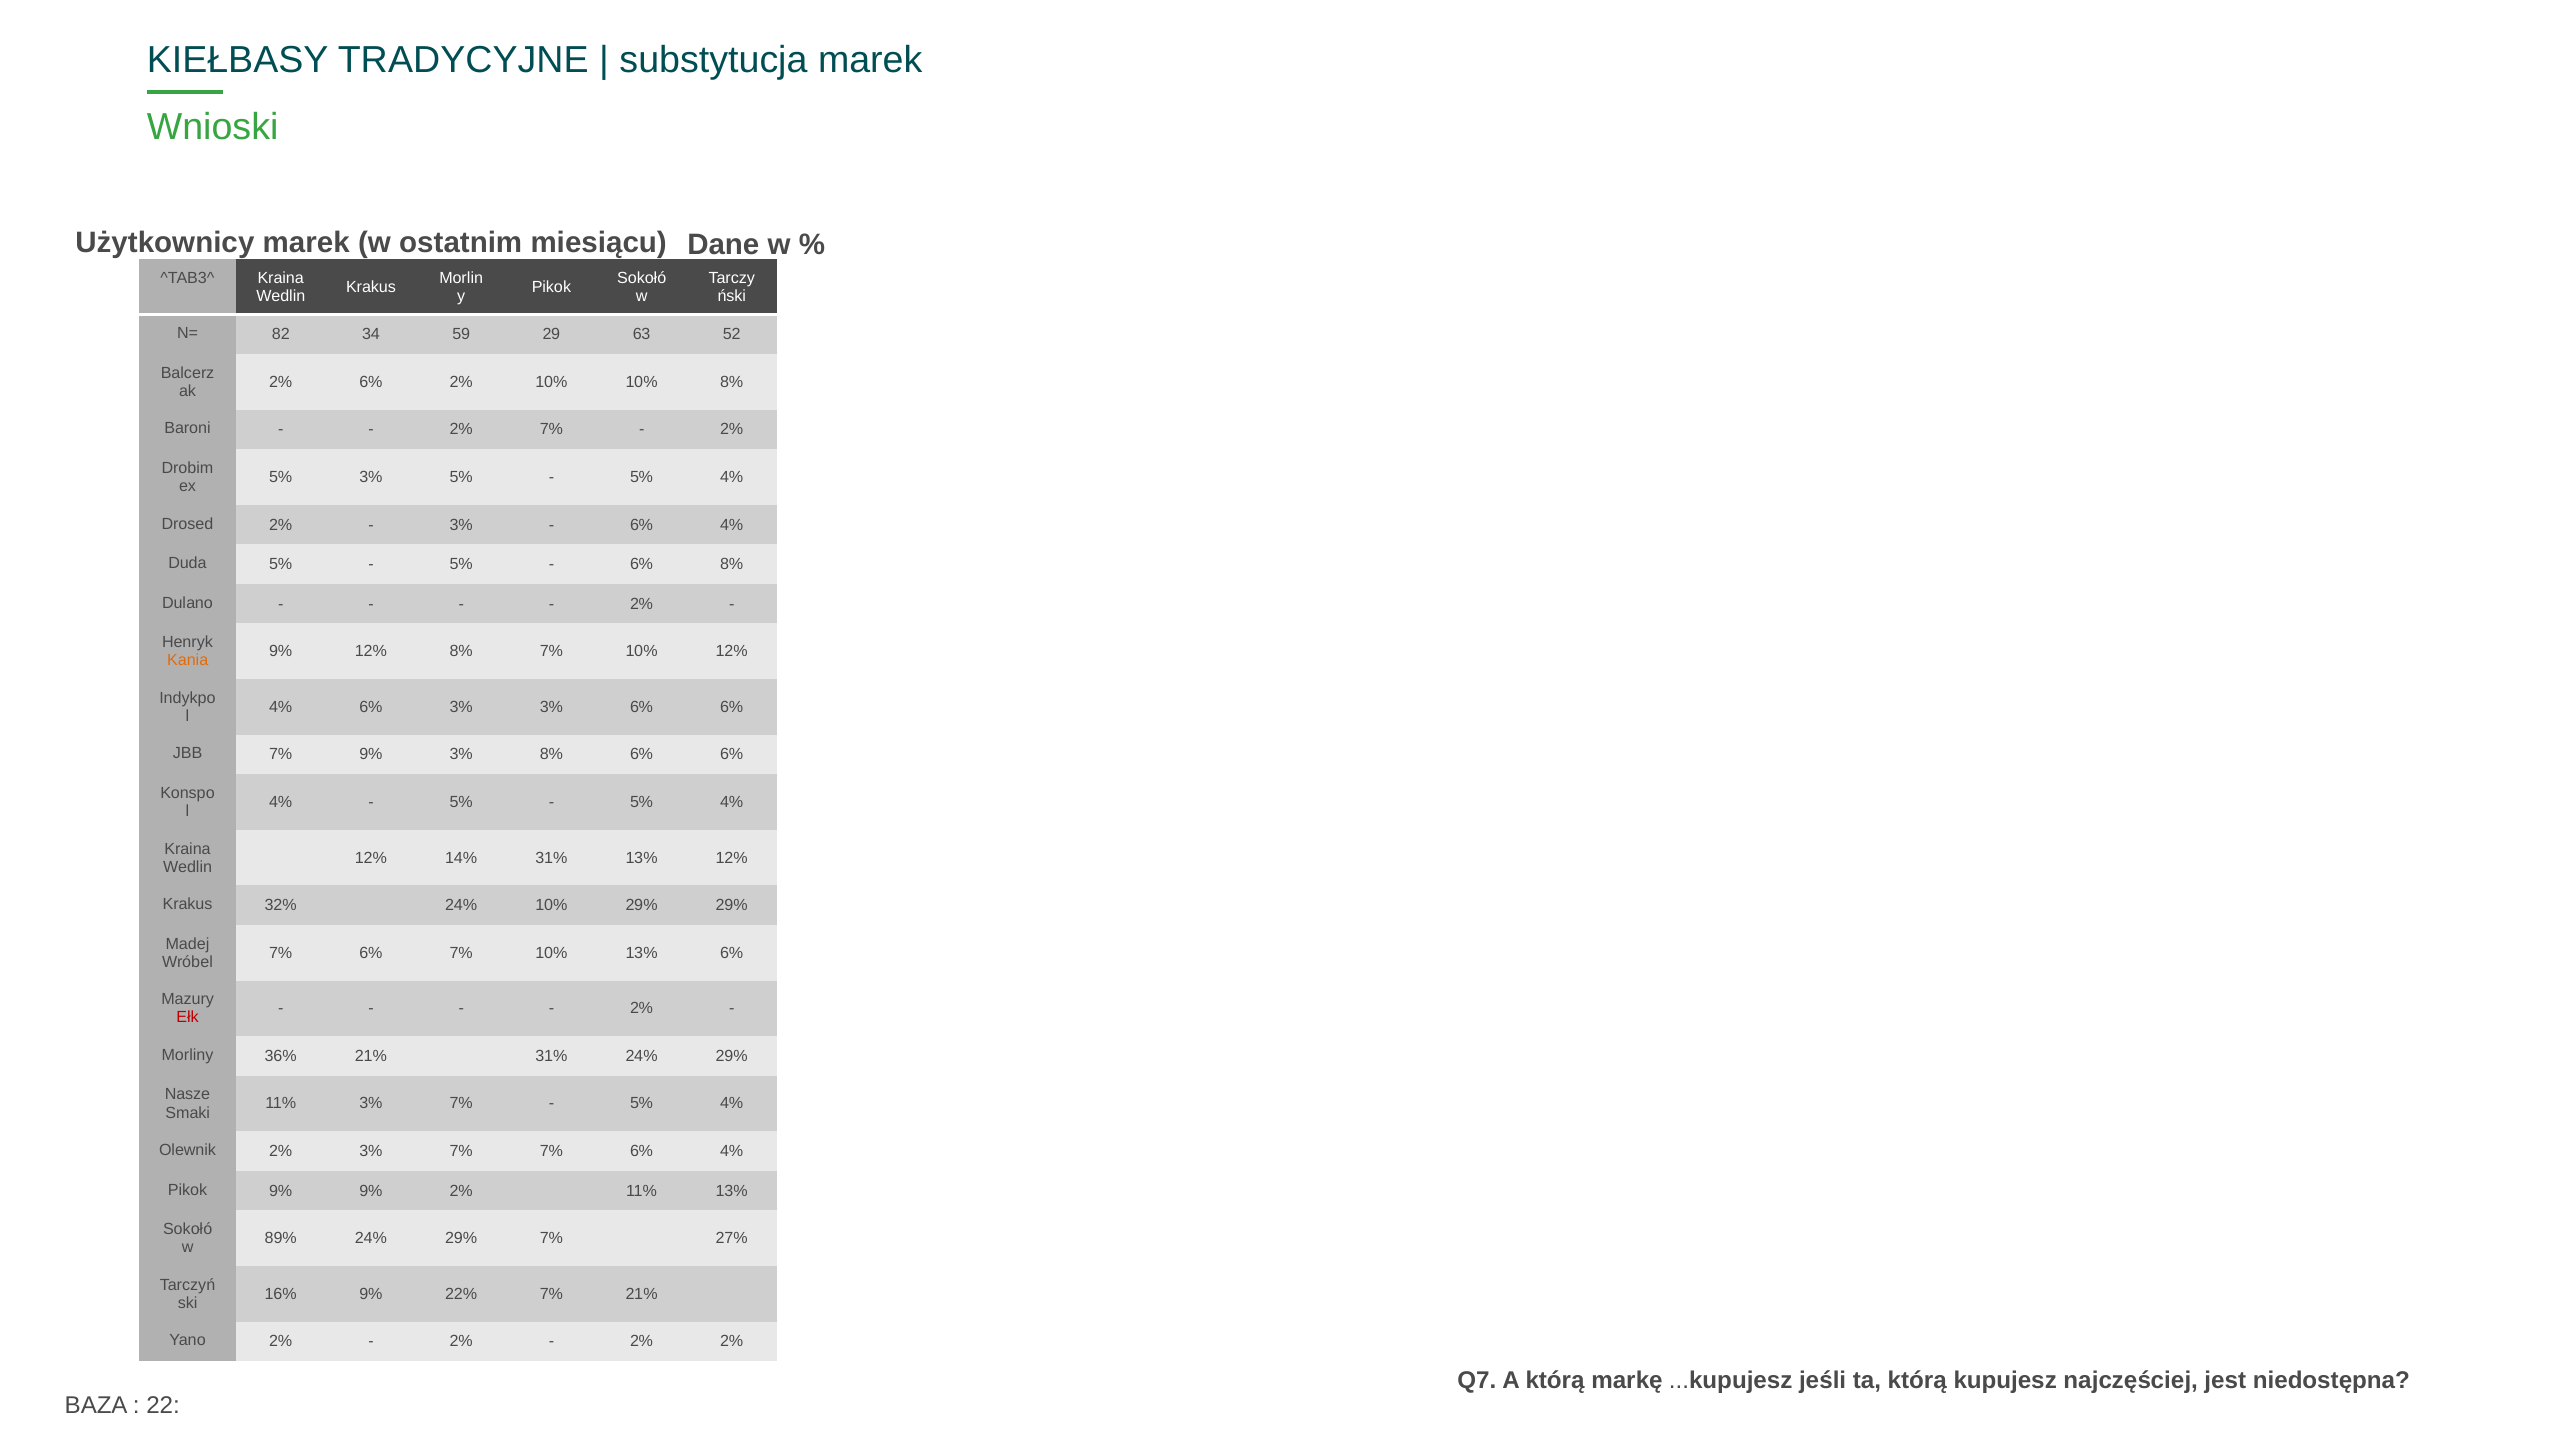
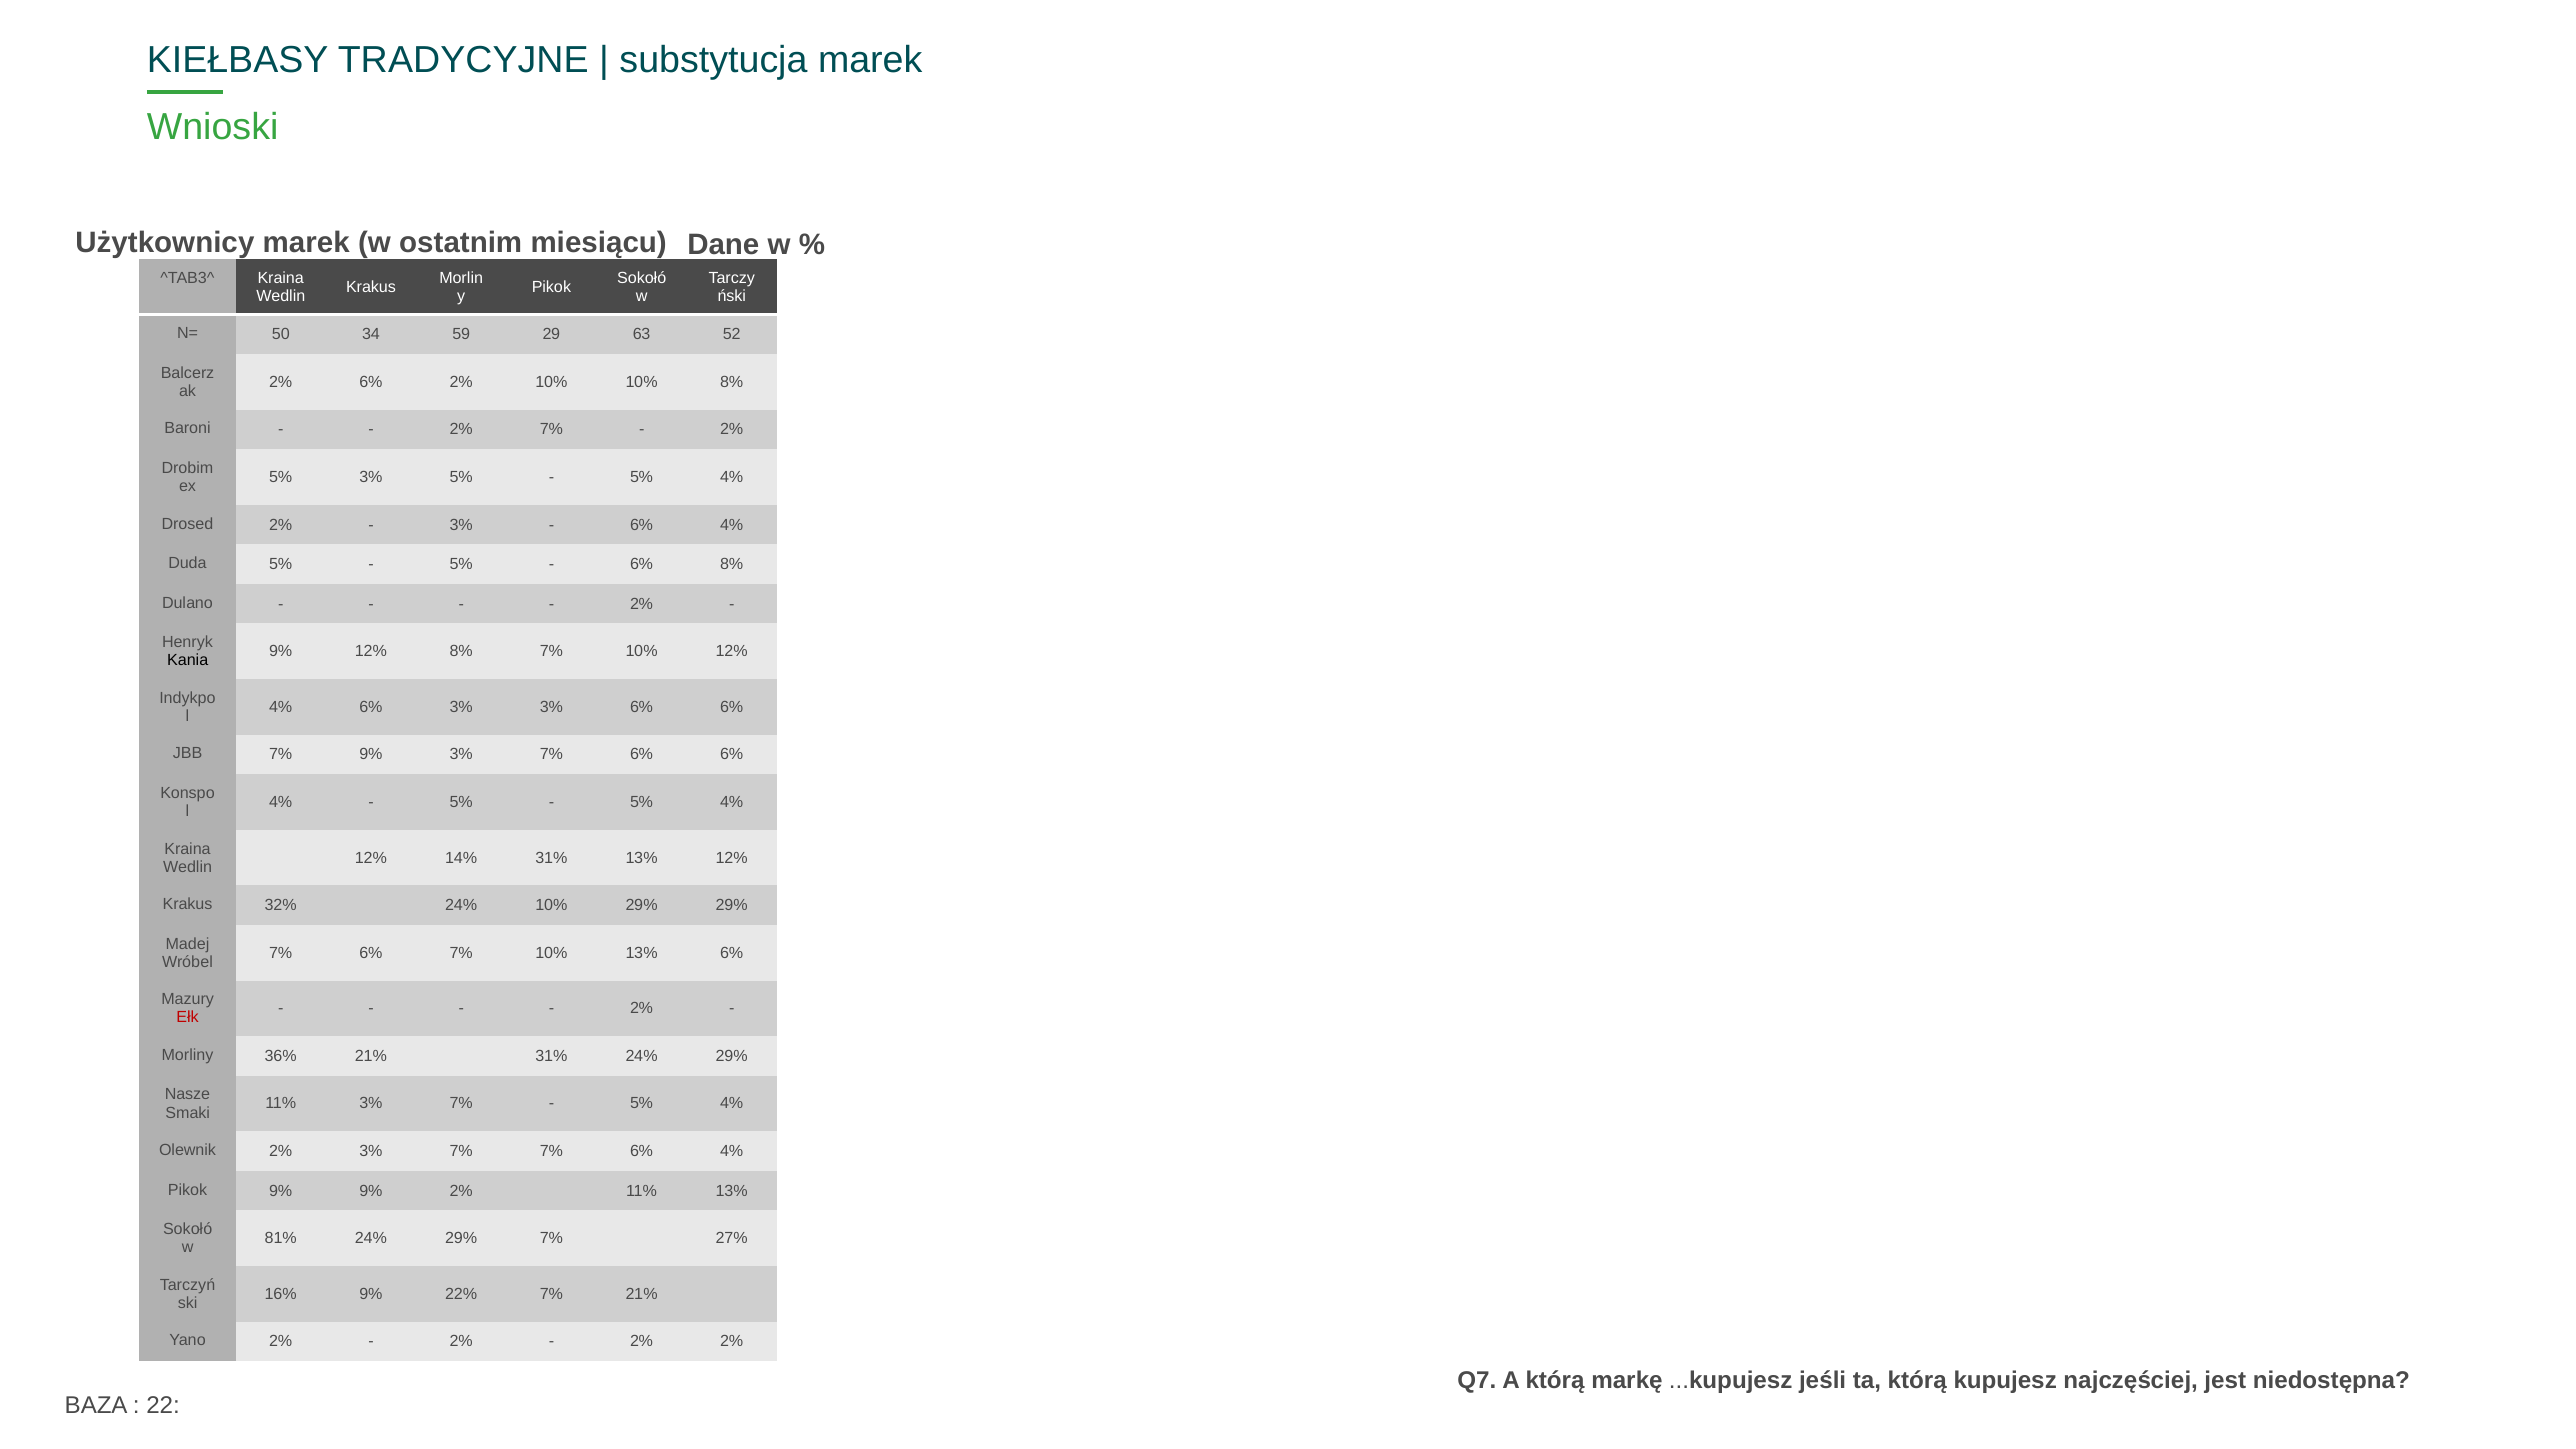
82: 82 -> 50 (281, 334)
Kania colour: orange -> black (188, 660)
9% 3% 8%: 8% -> 7% (551, 755)
89%: 89% -> 81% (281, 1238)
